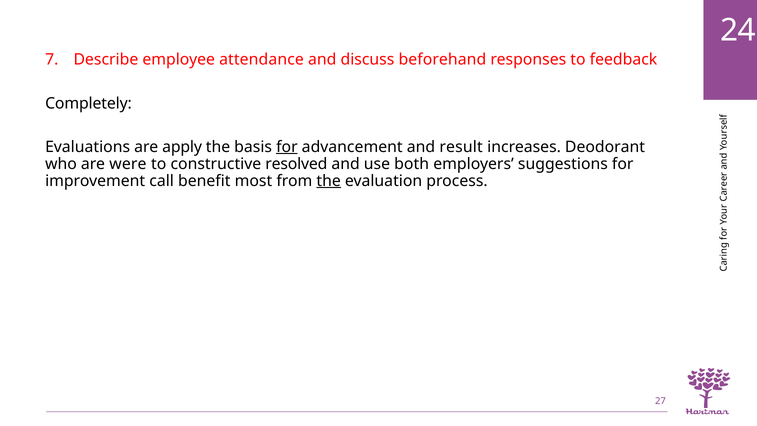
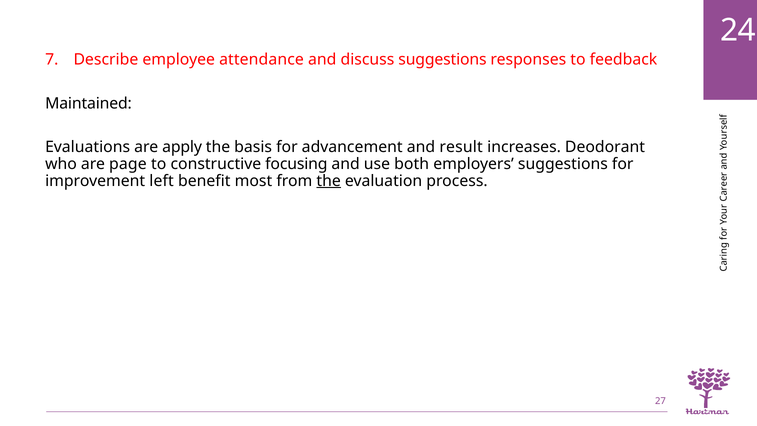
discuss beforehand: beforehand -> suggestions (442, 60)
Completely: Completely -> Maintained (88, 103)
for underline: present -> none (287, 147)
were: were -> page (128, 164)
resolved: resolved -> focusing (296, 164)
call: call -> left (162, 181)
